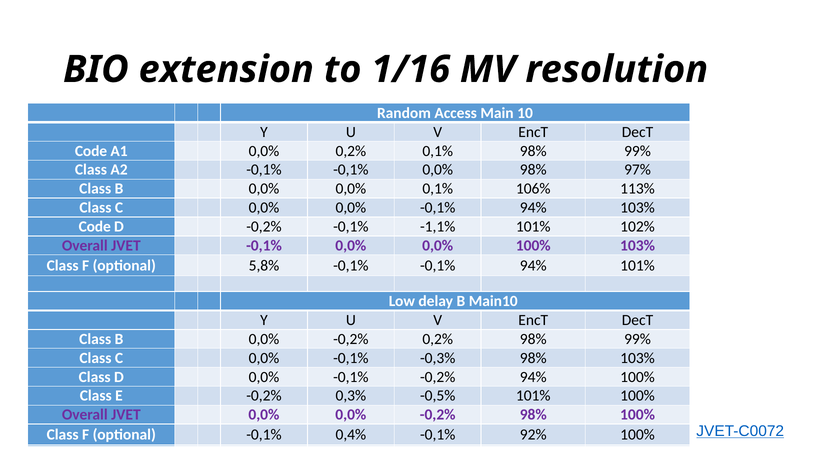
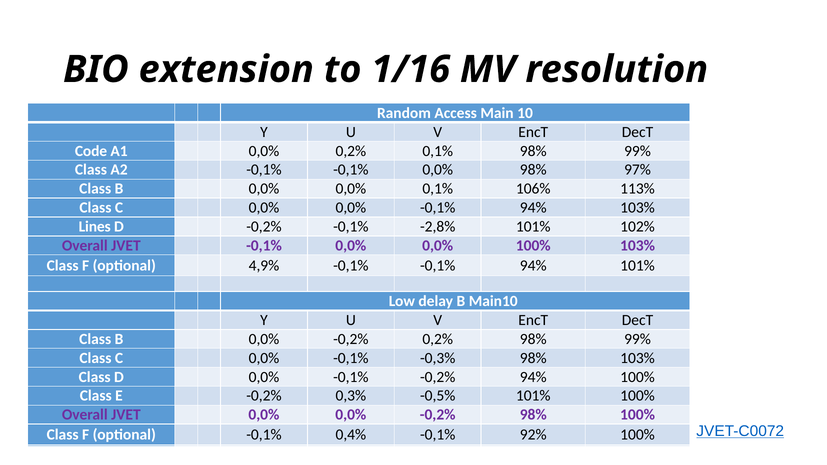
Code: Code -> Lines (95, 227)
-1,1%: -1,1% -> -2,8% (438, 227)
5,8%: 5,8% -> 4,9% (264, 266)
